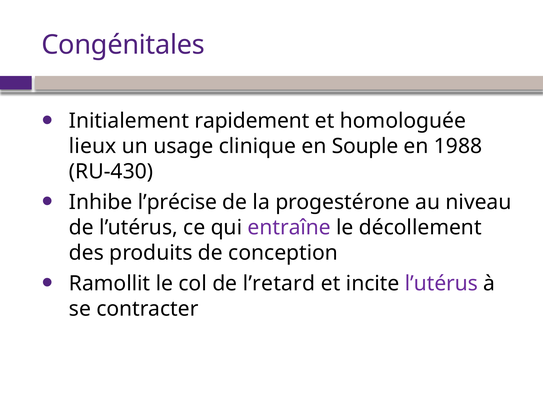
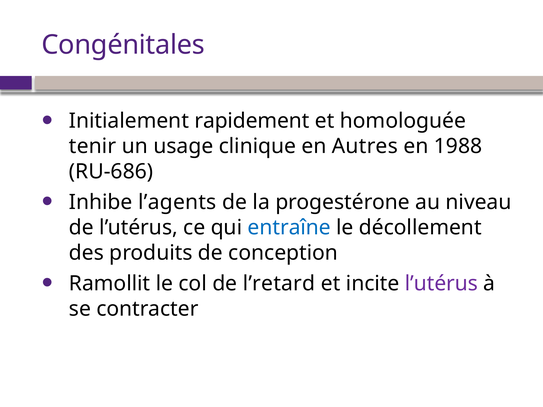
lieux: lieux -> tenir (93, 146)
Souple: Souple -> Autres (365, 146)
RU-430: RU-430 -> RU-686 (111, 172)
l’précise: l’précise -> l’agents (177, 202)
entraîne colour: purple -> blue (289, 228)
